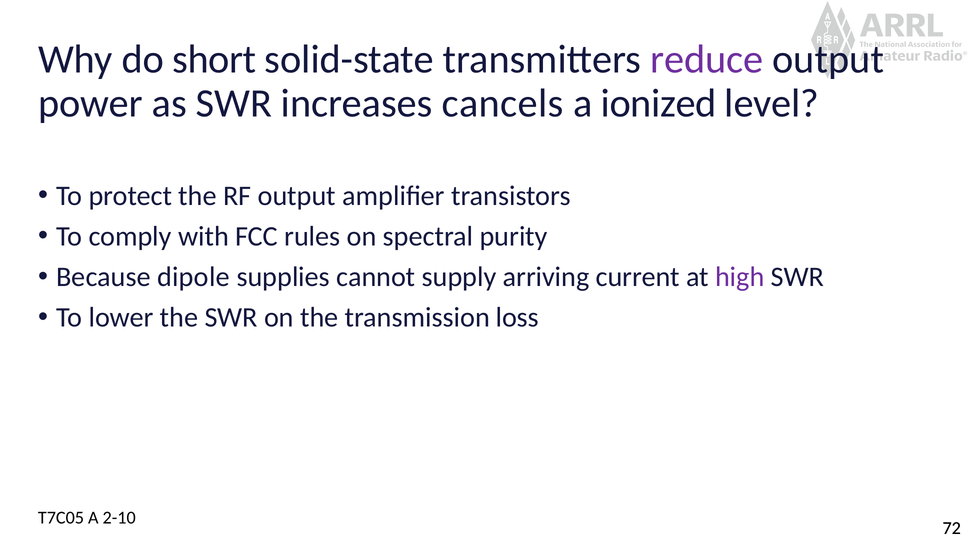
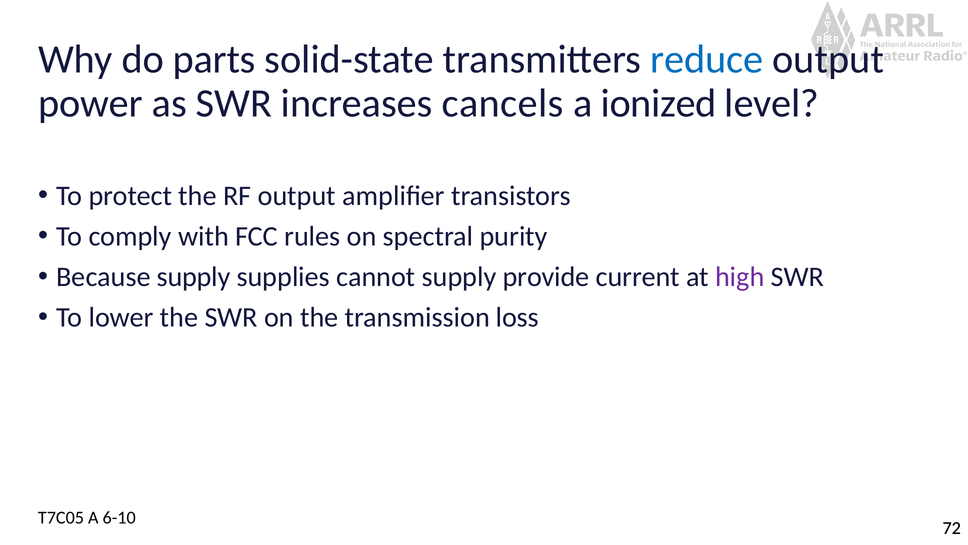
short: short -> parts (214, 60)
reduce colour: purple -> blue (707, 60)
Because dipole: dipole -> supply (194, 277)
arriving: arriving -> provide (546, 277)
2-10: 2-10 -> 6-10 (119, 517)
